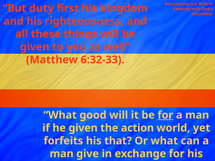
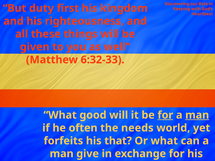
man underline: none -> present (197, 115)
he given: given -> often (83, 128)
action: action -> needs (137, 128)
